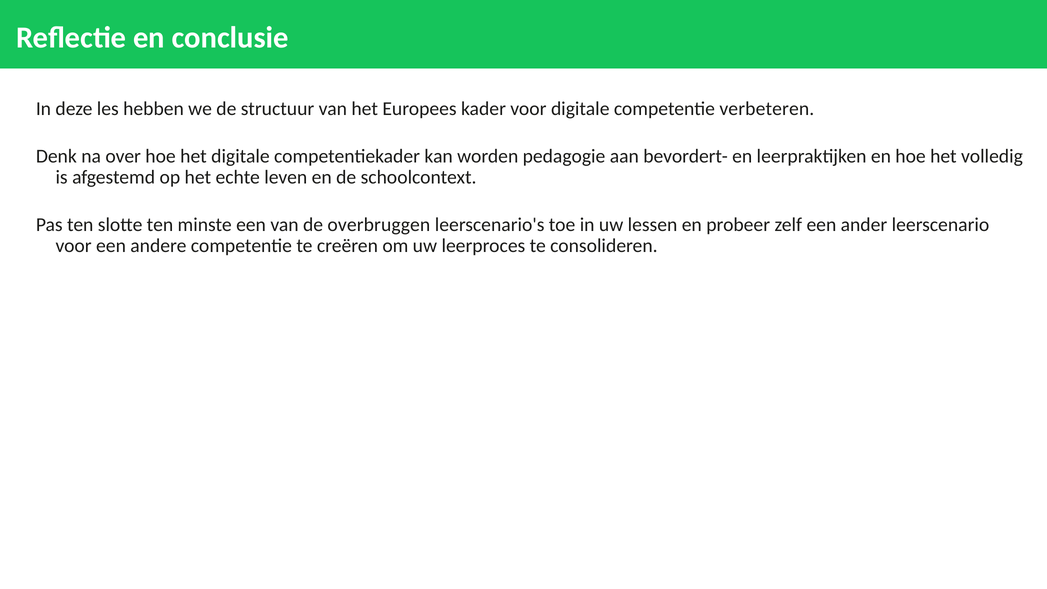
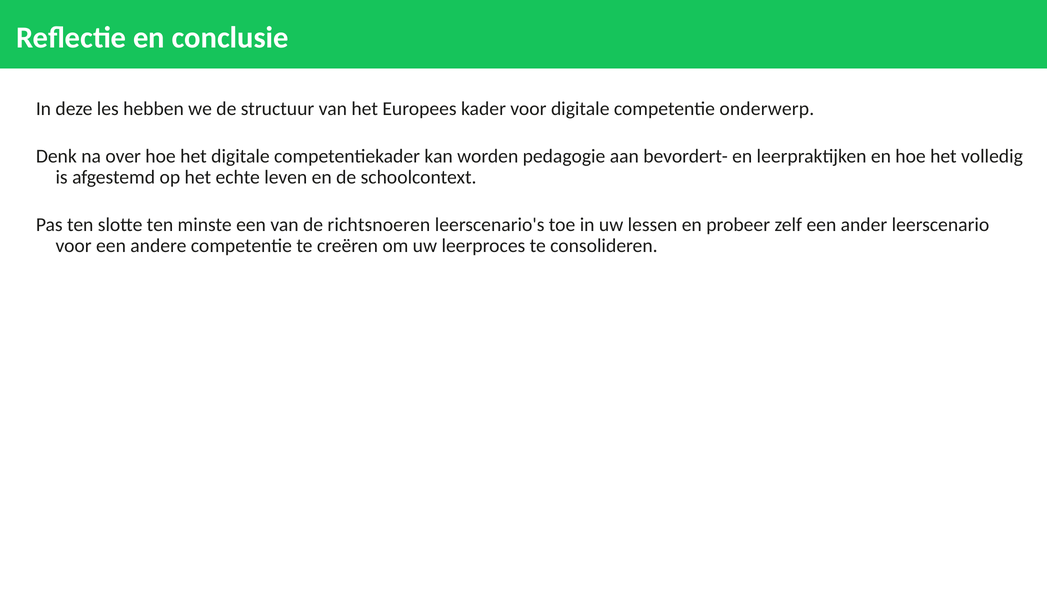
verbeteren: verbeteren -> onderwerp (767, 109)
overbruggen: overbruggen -> richtsnoeren (379, 225)
